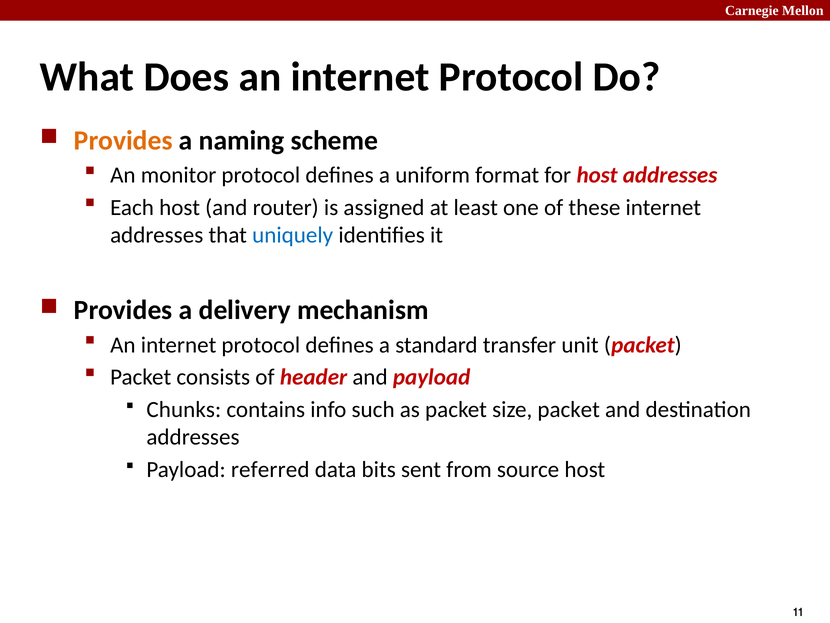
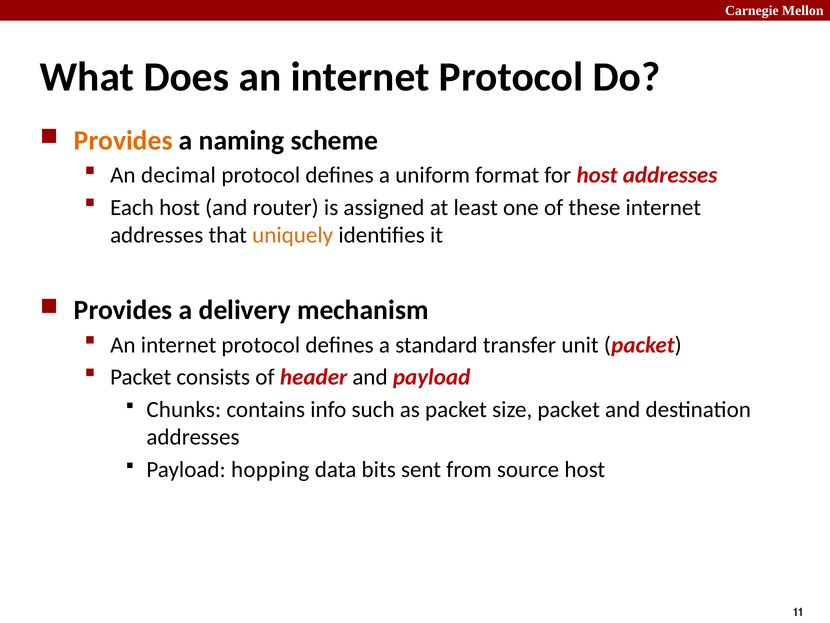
monitor: monitor -> decimal (178, 175)
uniquely colour: blue -> orange (293, 235)
referred: referred -> hopping (270, 469)
